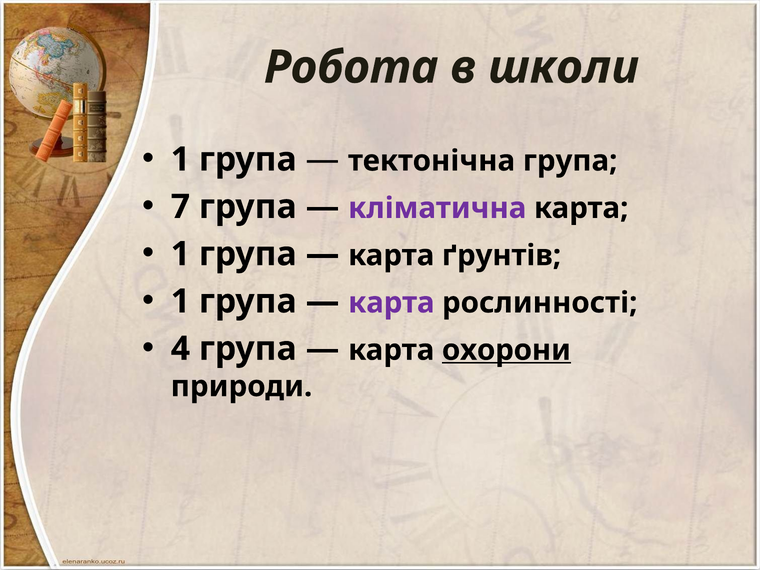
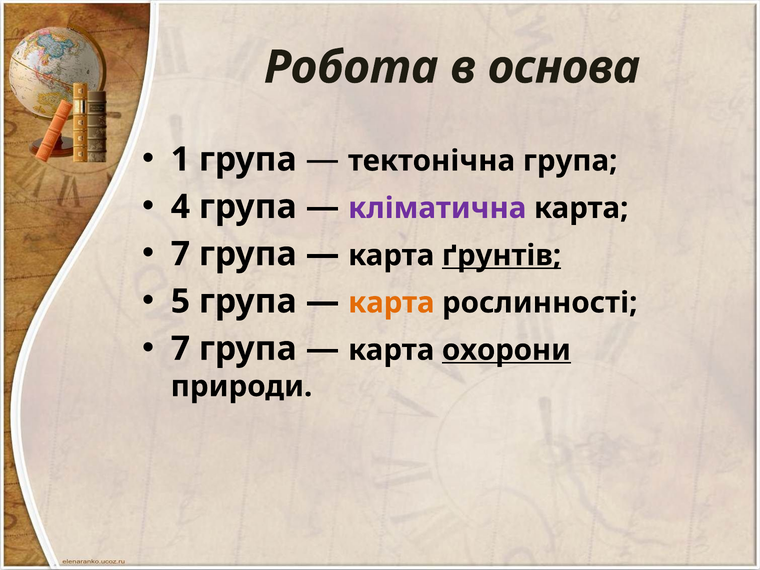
школи: школи -> основа (564, 67)
7: 7 -> 4 (180, 207)
1: 1 -> 7 (180, 254)
ґрунтів underline: none -> present (502, 255)
1: 1 -> 5 (180, 301)
карта colour: purple -> orange (391, 303)
4: 4 -> 7 (180, 349)
